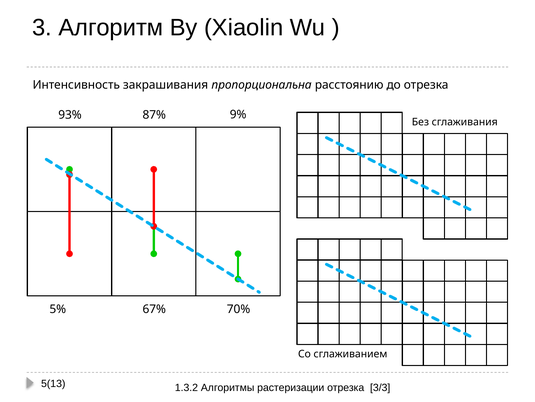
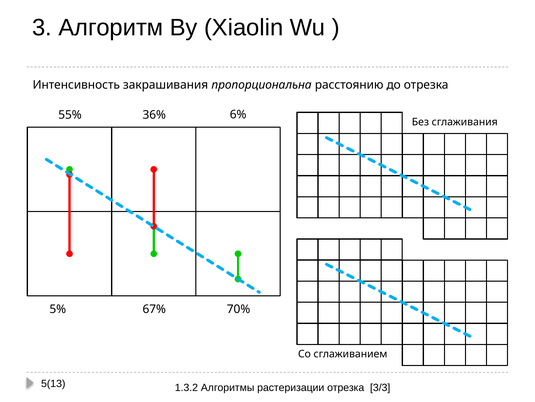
9%: 9% -> 6% (238, 114)
93%: 93% -> 55% (70, 115)
87%: 87% -> 36% (154, 115)
